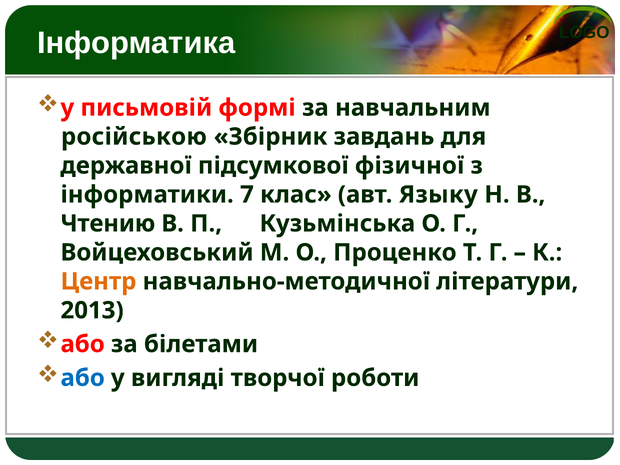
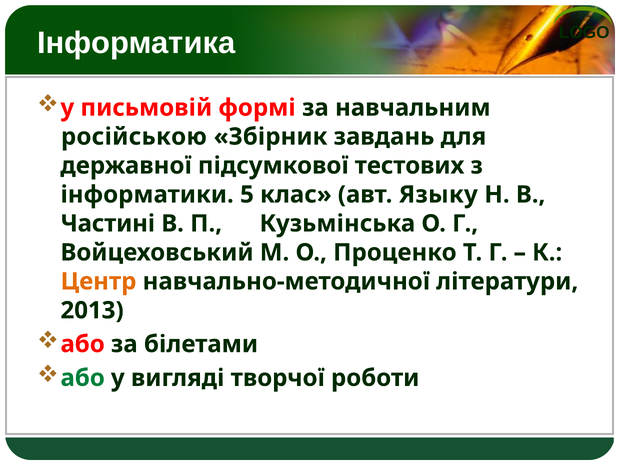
фізичної: фізичної -> тестових (410, 166)
7: 7 -> 5 (247, 195)
Чтению: Чтению -> Частині (108, 224)
або colour: blue -> green (83, 378)
